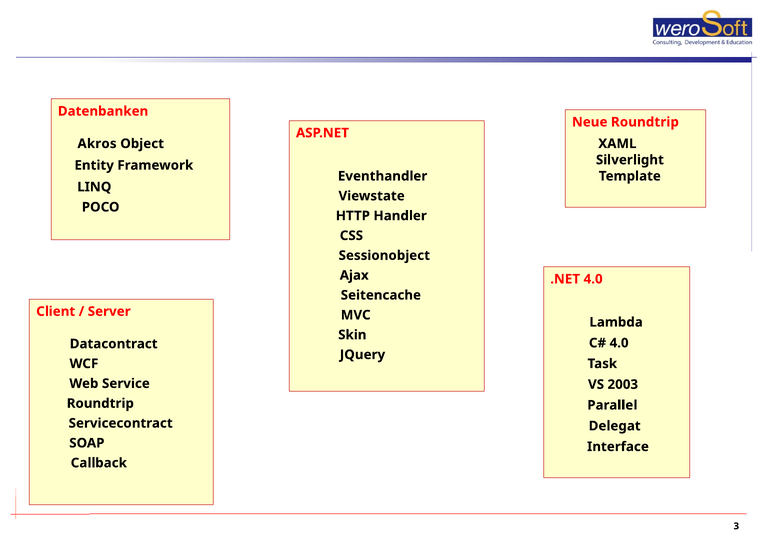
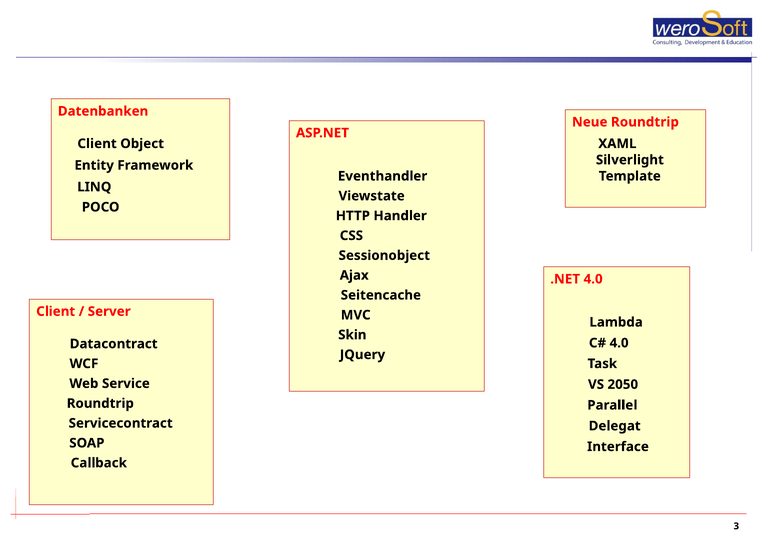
Akros: Akros -> Client (97, 144)
2003: 2003 -> 2050 (623, 384)
